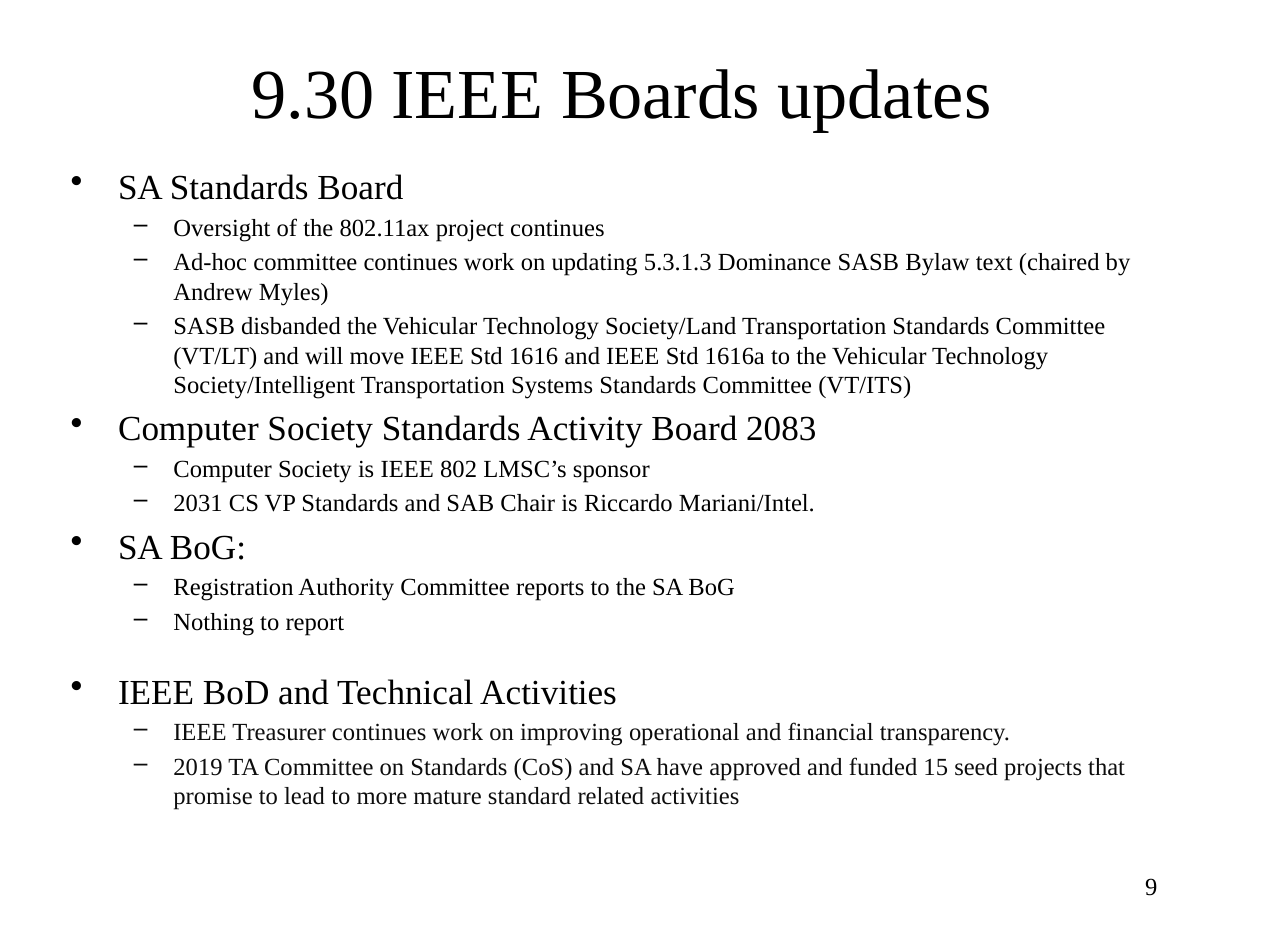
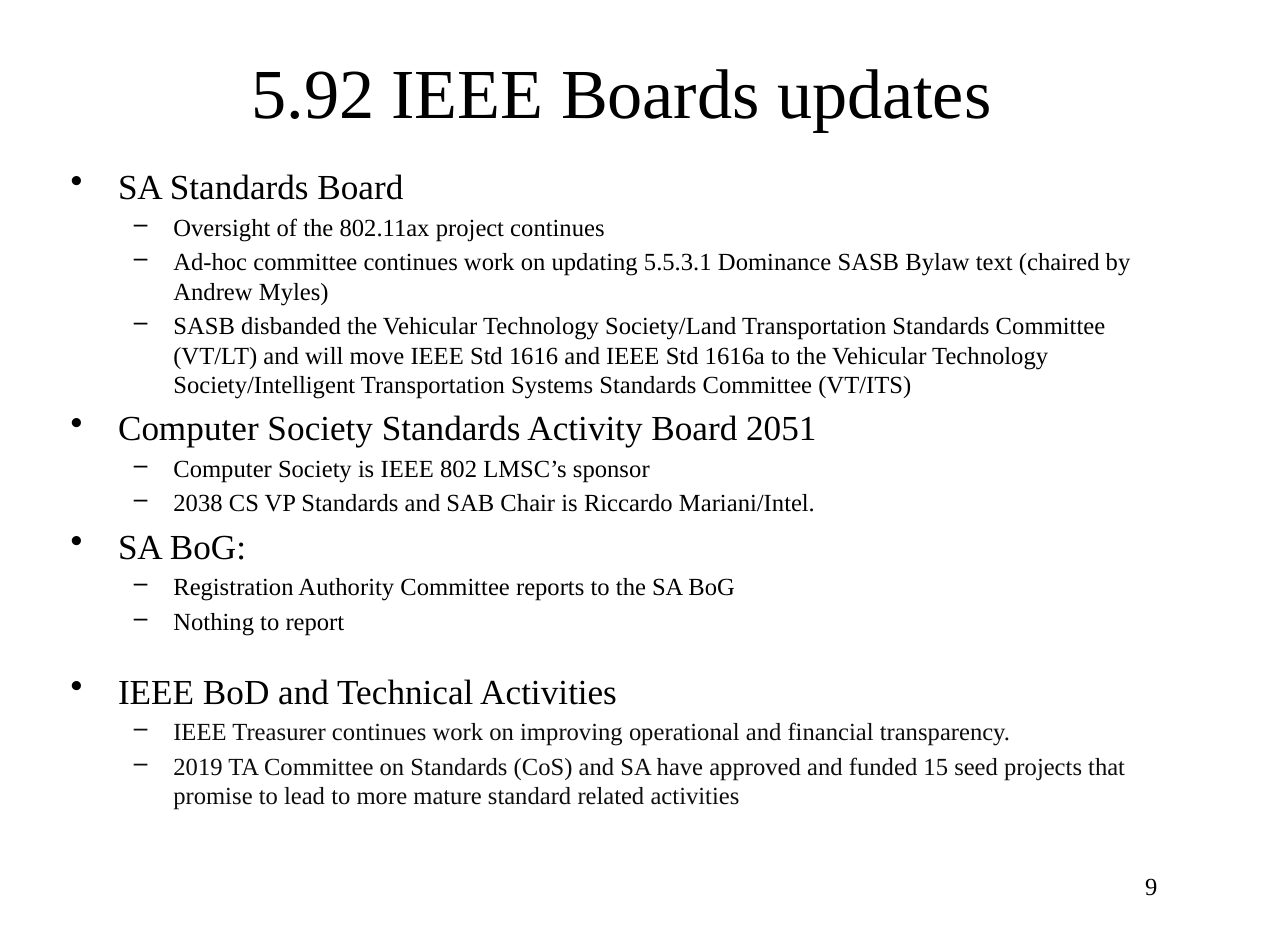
9.30: 9.30 -> 5.92 (313, 95)
5.3.1.3: 5.3.1.3 -> 5.5.3.1 (678, 263)
2083: 2083 -> 2051 (781, 429)
2031: 2031 -> 2038 (198, 504)
